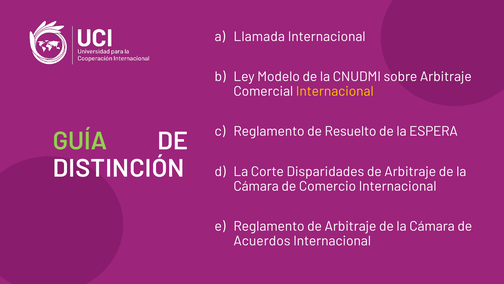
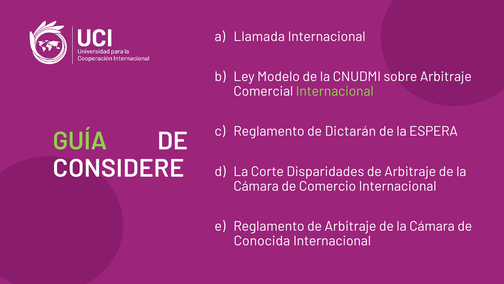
Internacional colour: yellow -> light green (335, 91)
Resuelto: Resuelto -> Dictarán (350, 131)
DISTINCIÓN: DISTINCIÓN -> CONSIDERE (119, 168)
Acuerdos: Acuerdos -> Conocida (262, 241)
